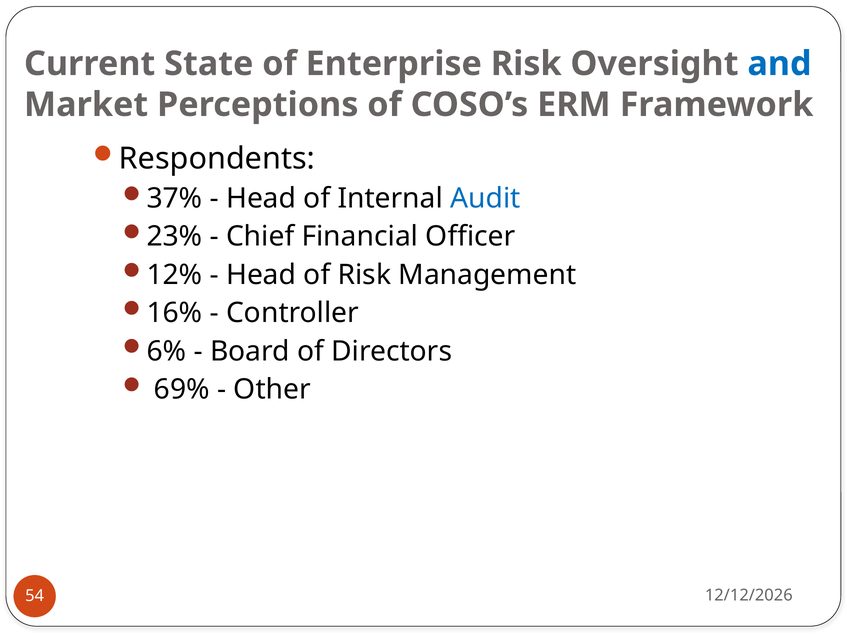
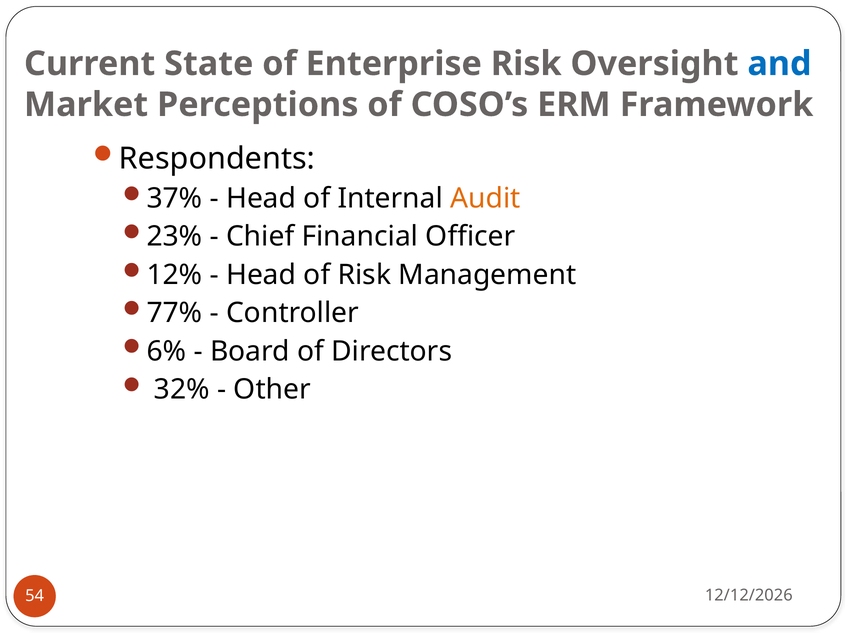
Audit colour: blue -> orange (485, 198)
16%: 16% -> 77% (175, 313)
69%: 69% -> 32% (182, 390)
